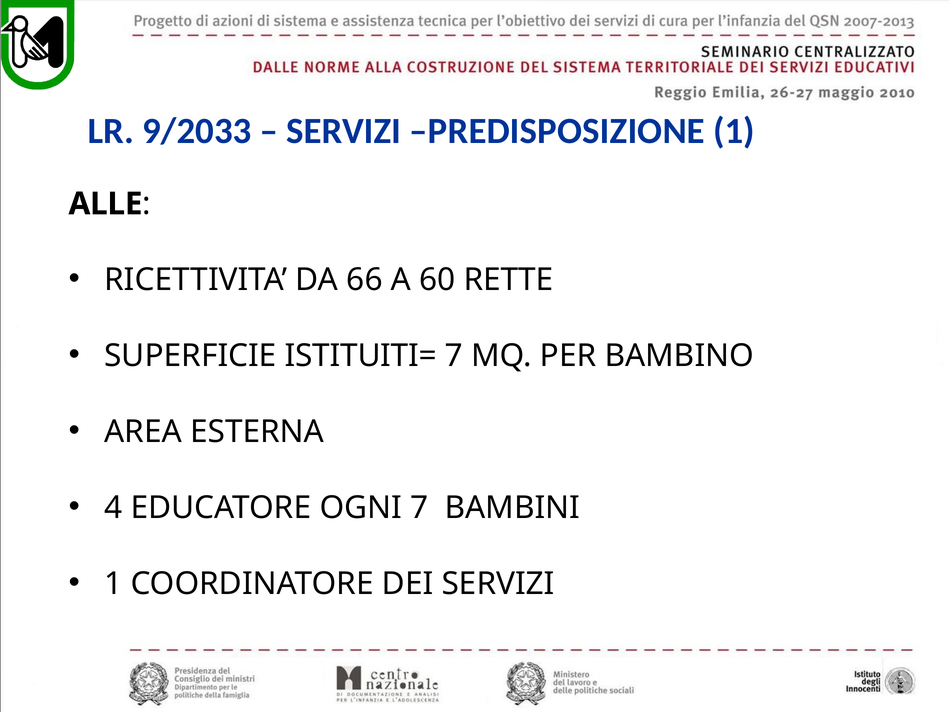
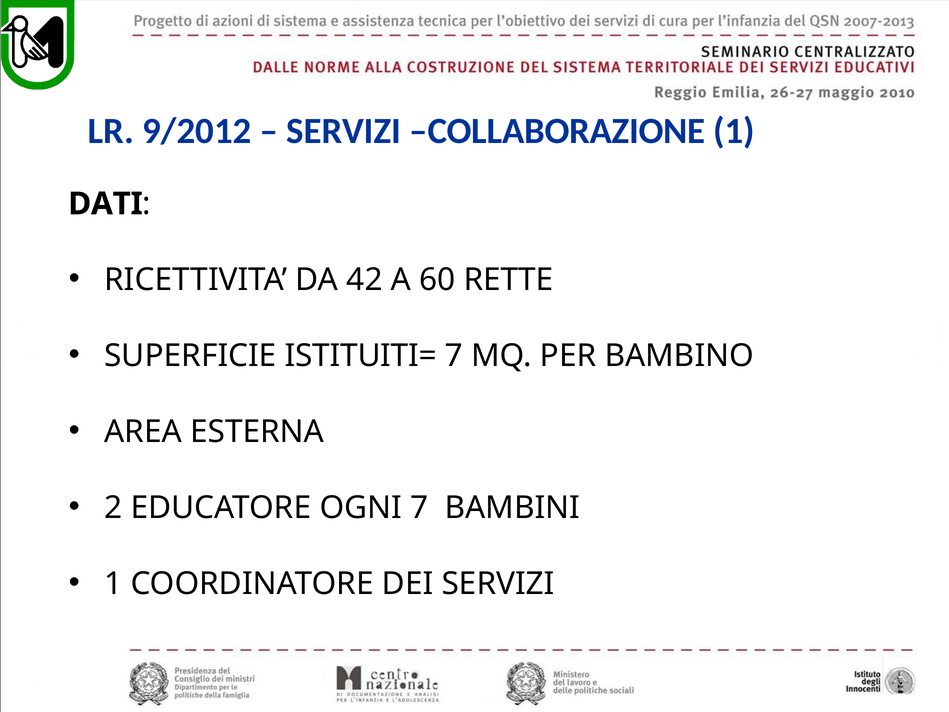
9/2033: 9/2033 -> 9/2012 (197, 131)
PREDISPOSIZIONE: PREDISPOSIZIONE -> COLLABORAZIONE (557, 131)
ALLE: ALLE -> DATI (106, 204)
66: 66 -> 42 (365, 280)
4: 4 -> 2 (113, 507)
